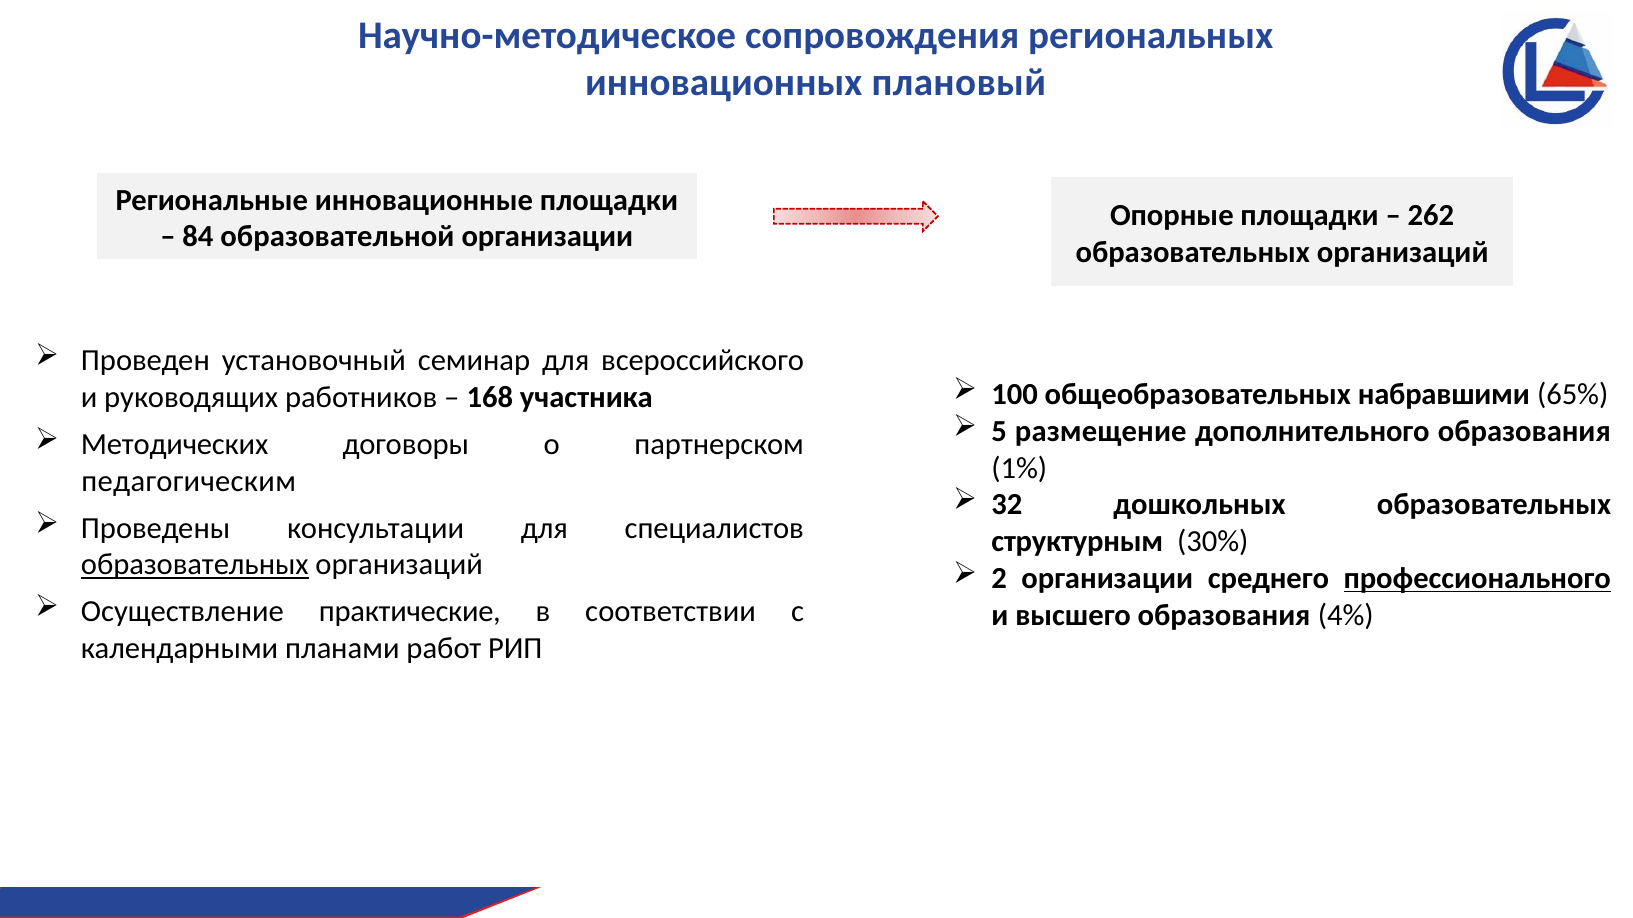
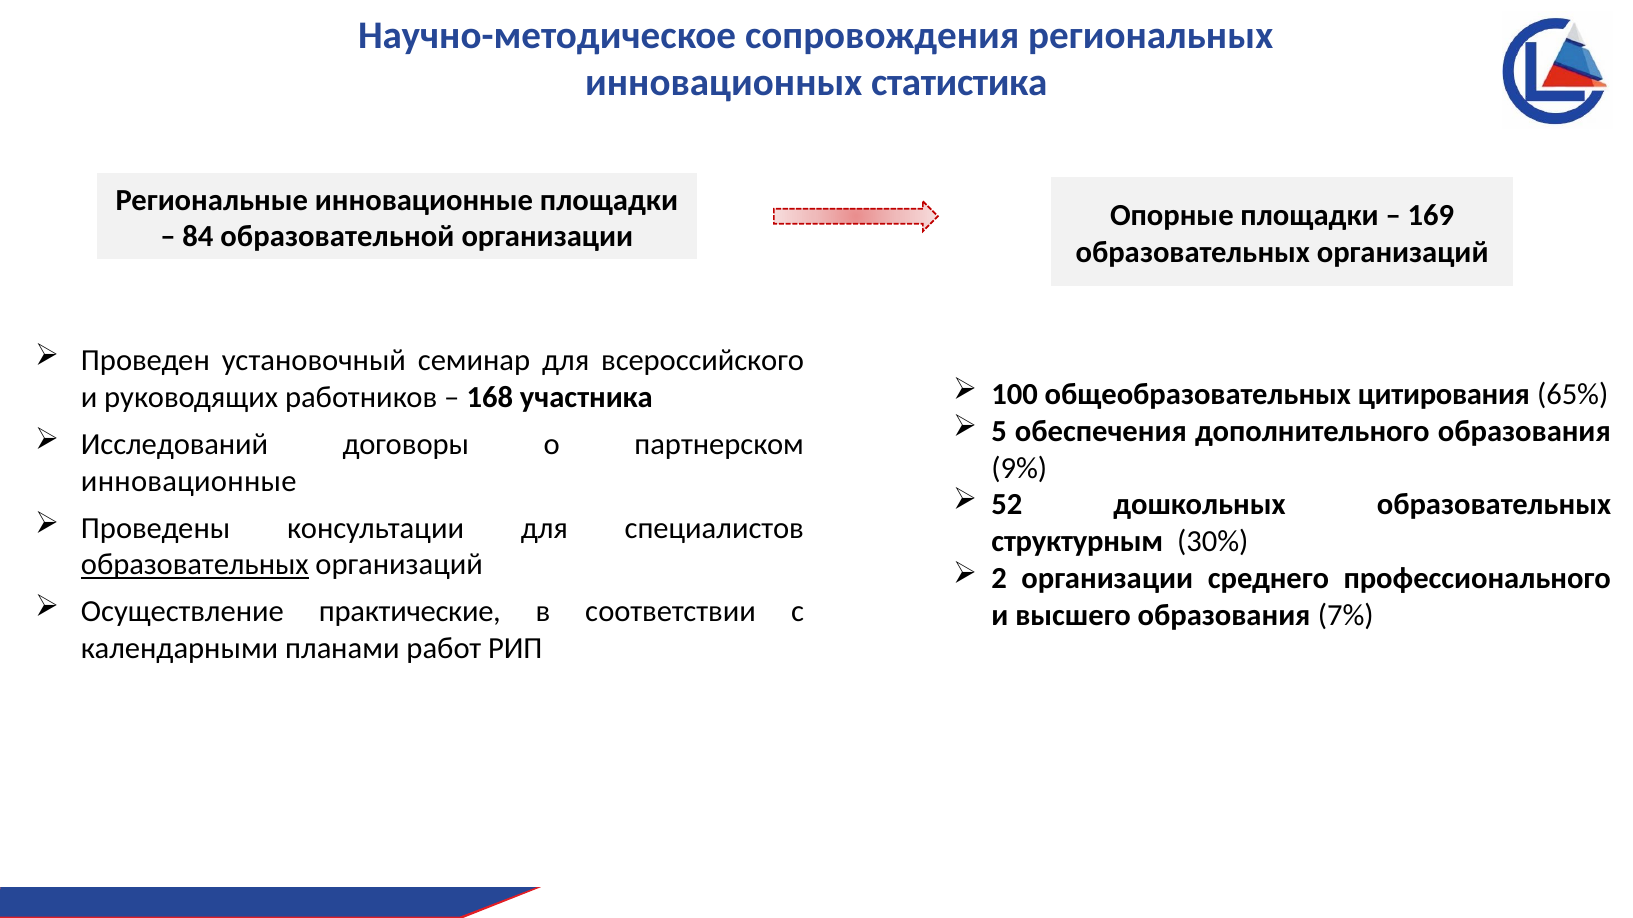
плановый: плановый -> статистика (959, 82)
262: 262 -> 169 (1431, 215)
набравшими: набравшими -> цитирования (1444, 395)
размещение: размещение -> обеспечения (1101, 432)
Методических: Методических -> Исследований (175, 445)
1%: 1% -> 9% (1019, 468)
педагогическим: педагогическим -> инновационные (189, 481)
32: 32 -> 52 (1007, 505)
профессионального underline: present -> none (1477, 579)
4%: 4% -> 7% (1346, 615)
